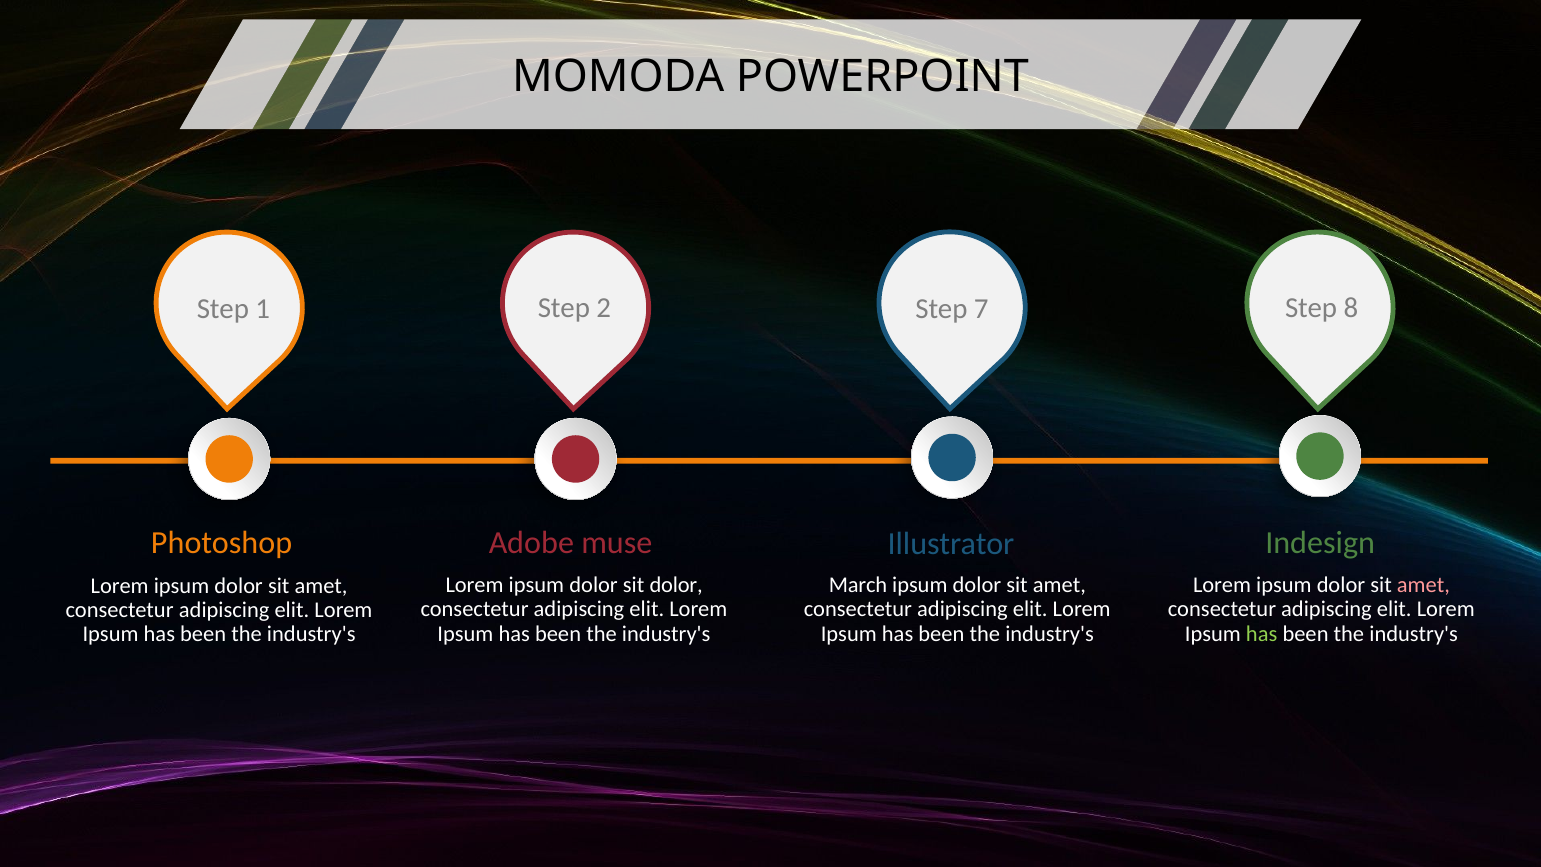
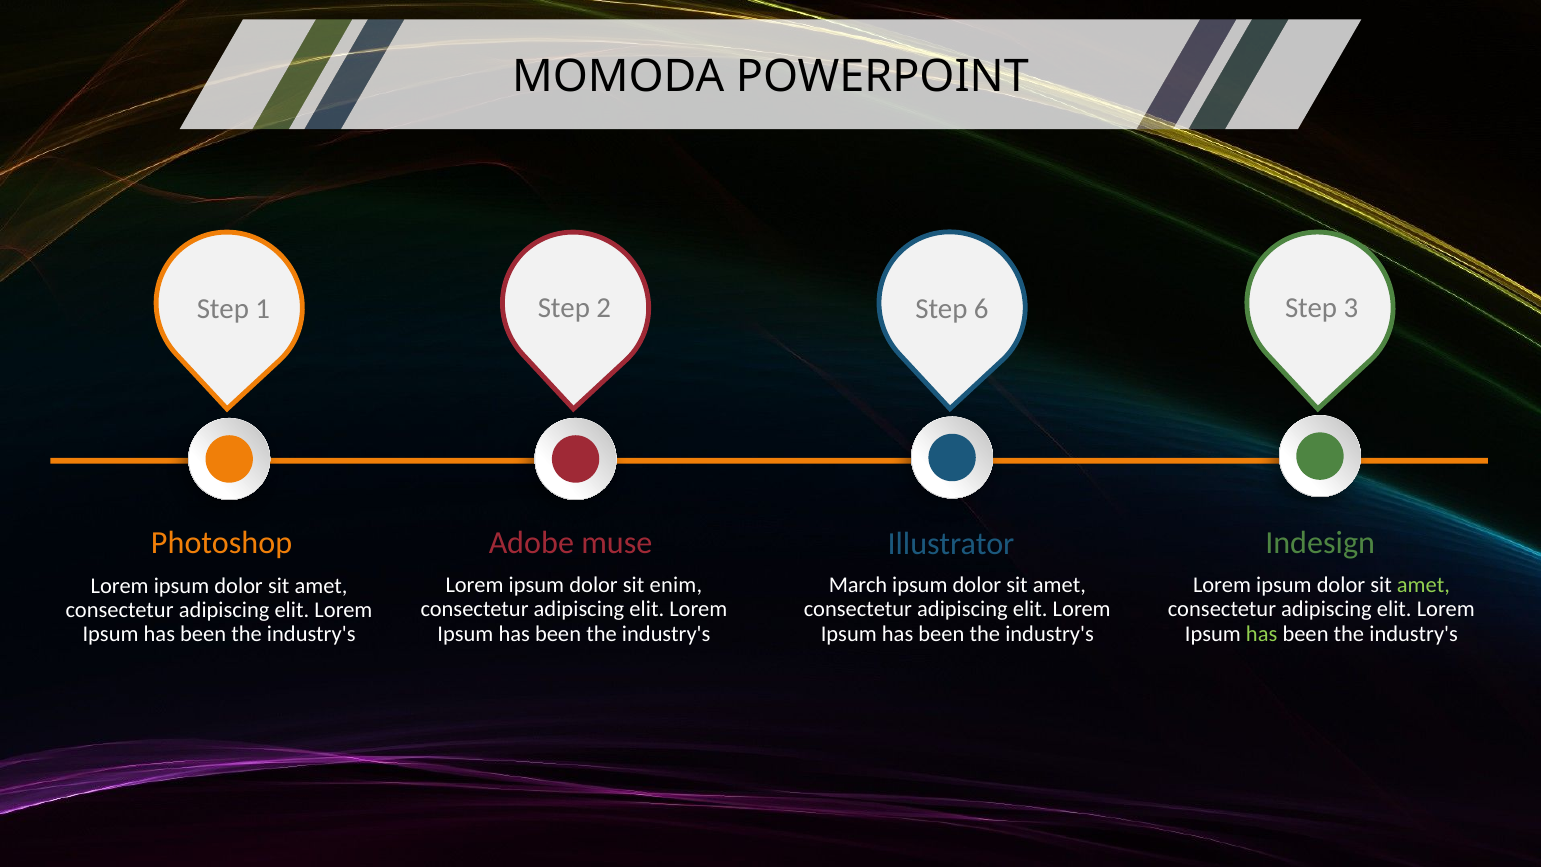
7: 7 -> 6 (981, 309)
8: 8 -> 3 (1351, 308)
sit dolor: dolor -> enim (676, 585)
amet colour: pink -> light green (1423, 585)
